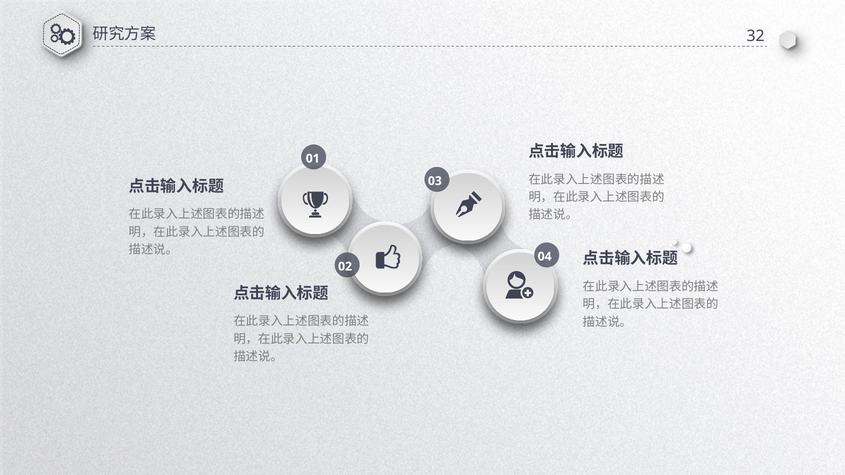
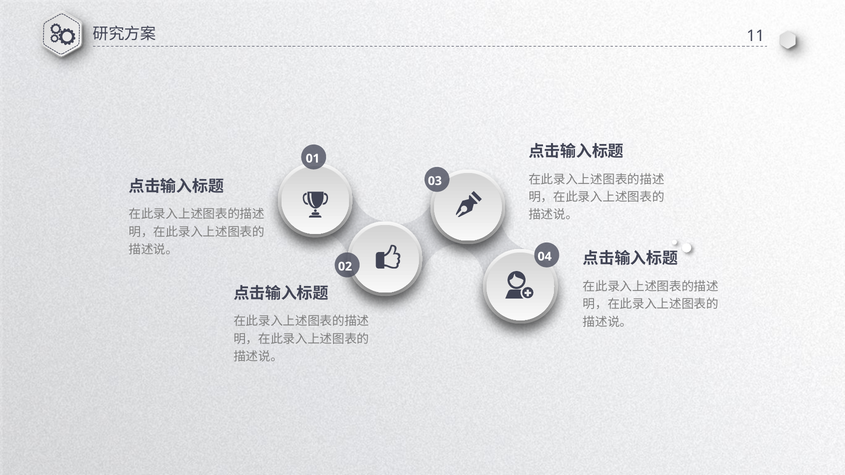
32: 32 -> 11 (756, 36)
